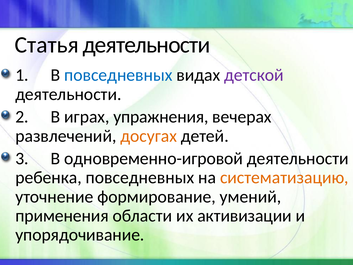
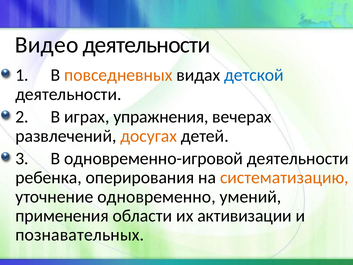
Статья: Статья -> Видео (47, 45)
повседневных colour: blue -> orange (118, 75)
детской colour: purple -> blue (254, 75)
ребенка повседневных: повседневных -> оперирования (140, 177)
формирование: формирование -> одновременно (157, 197)
упорядочивание: упорядочивание -> познавательных (80, 235)
